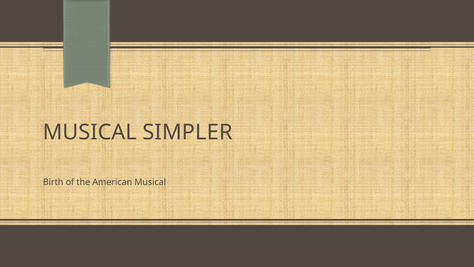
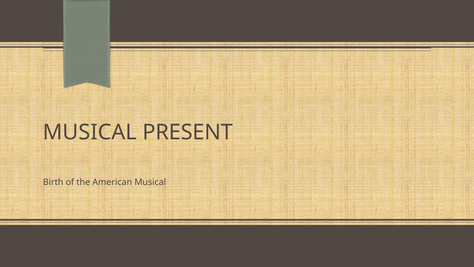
SIMPLER: SIMPLER -> PRESENT (188, 132)
